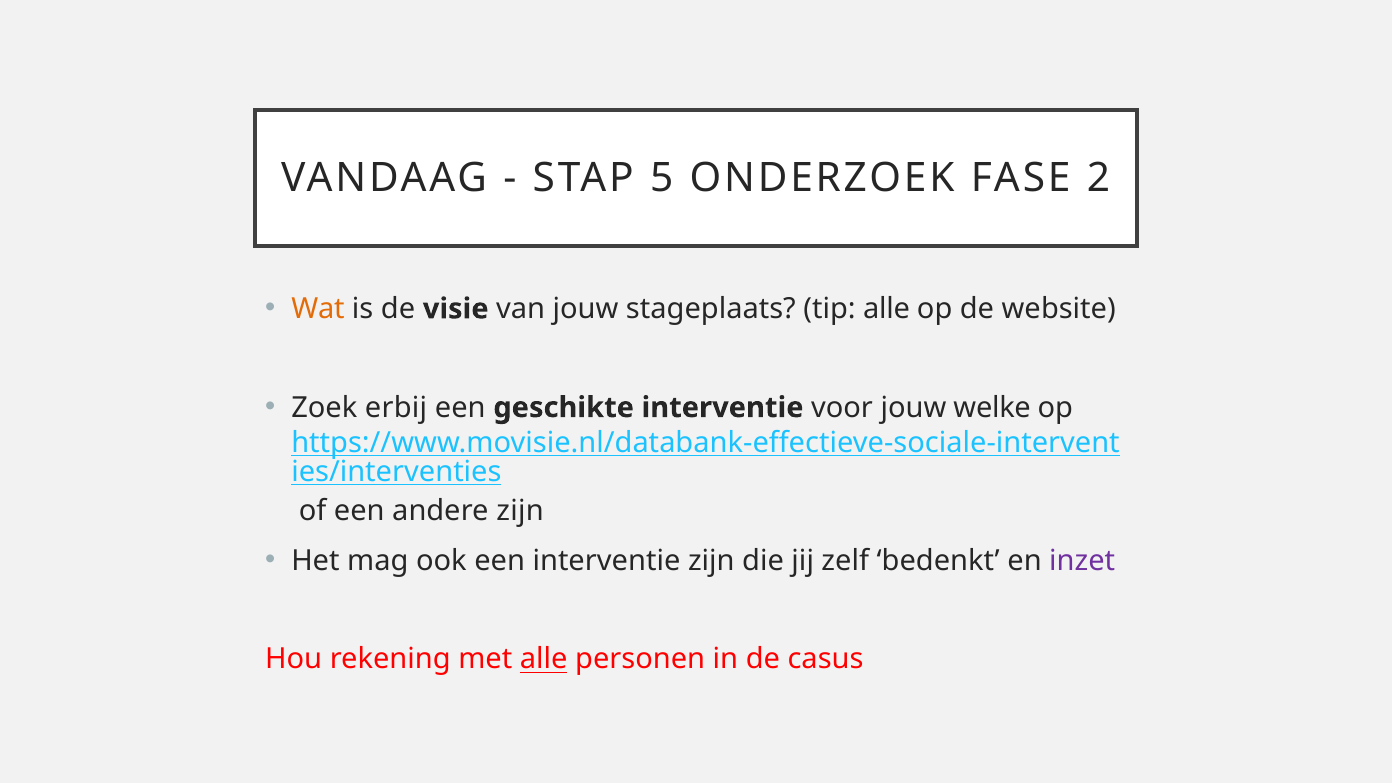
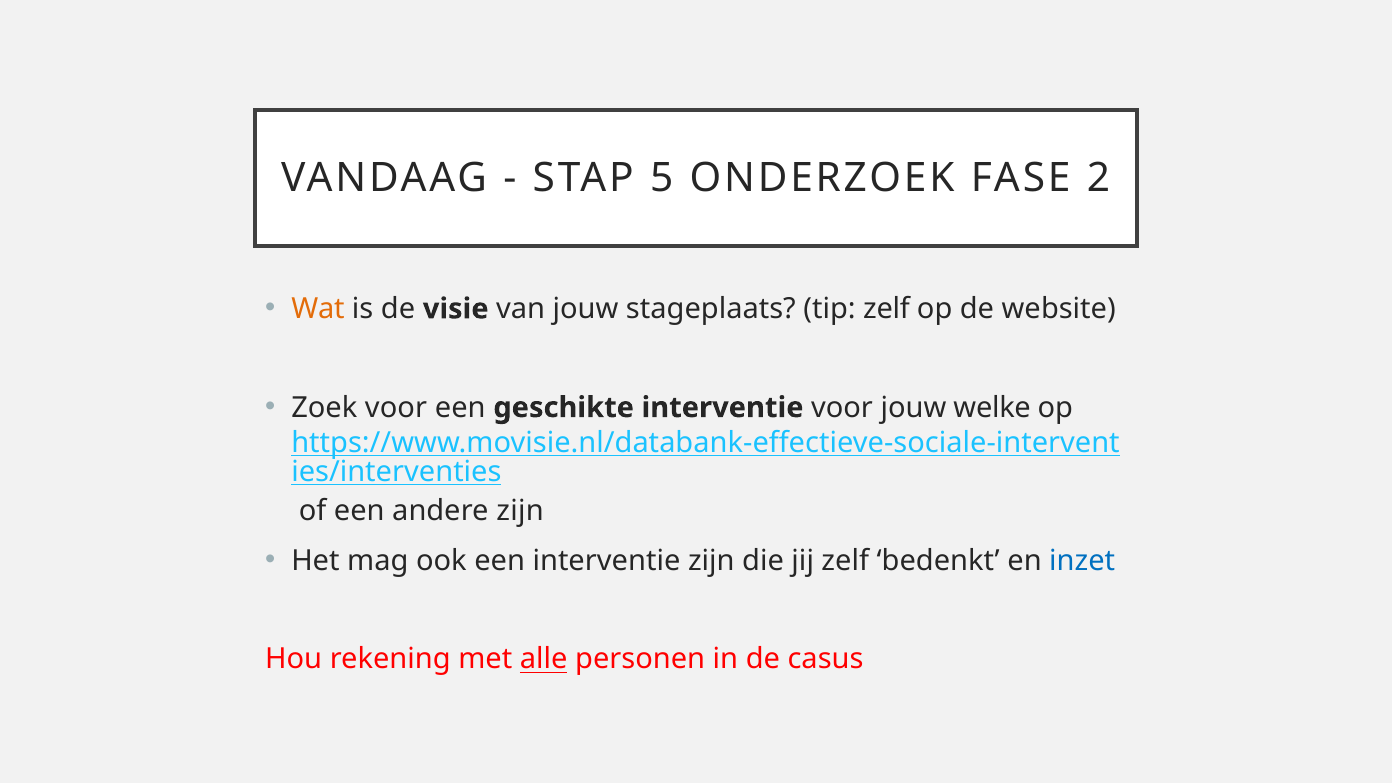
tip alle: alle -> zelf (887, 309)
Zoek erbij: erbij -> voor (396, 408)
inzet colour: purple -> blue (1082, 561)
